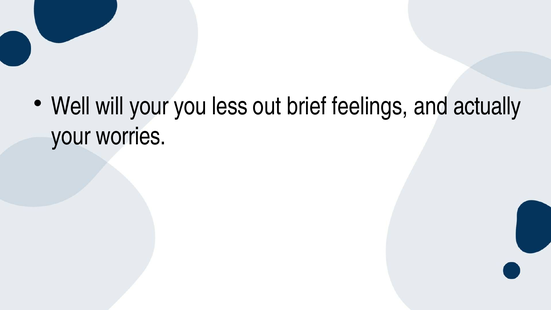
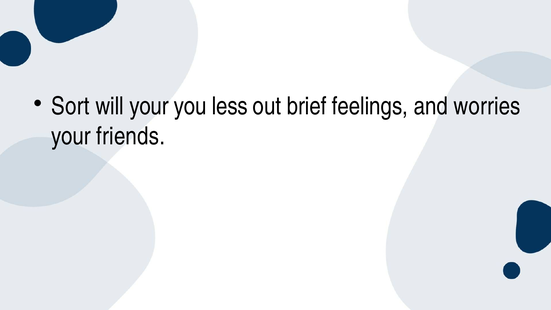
Well: Well -> Sort (70, 106)
actually: actually -> worries (487, 106)
worries: worries -> friends (131, 136)
